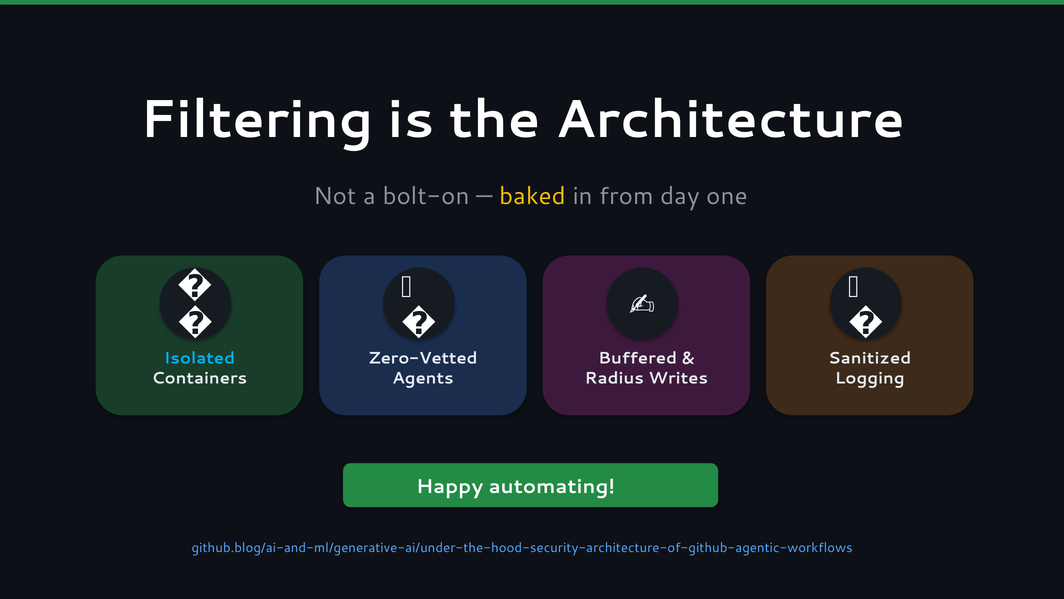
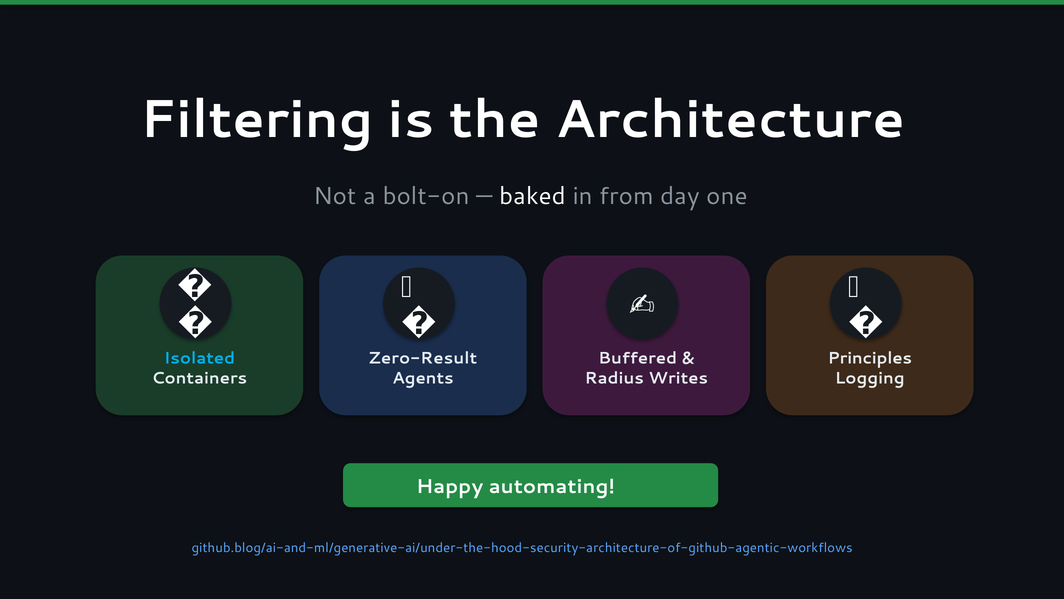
baked colour: yellow -> white (533, 196)
Zero-Vetted: Zero-Vetted -> Zero-Result (423, 358)
Sanitized: Sanitized -> Principles (870, 358)
